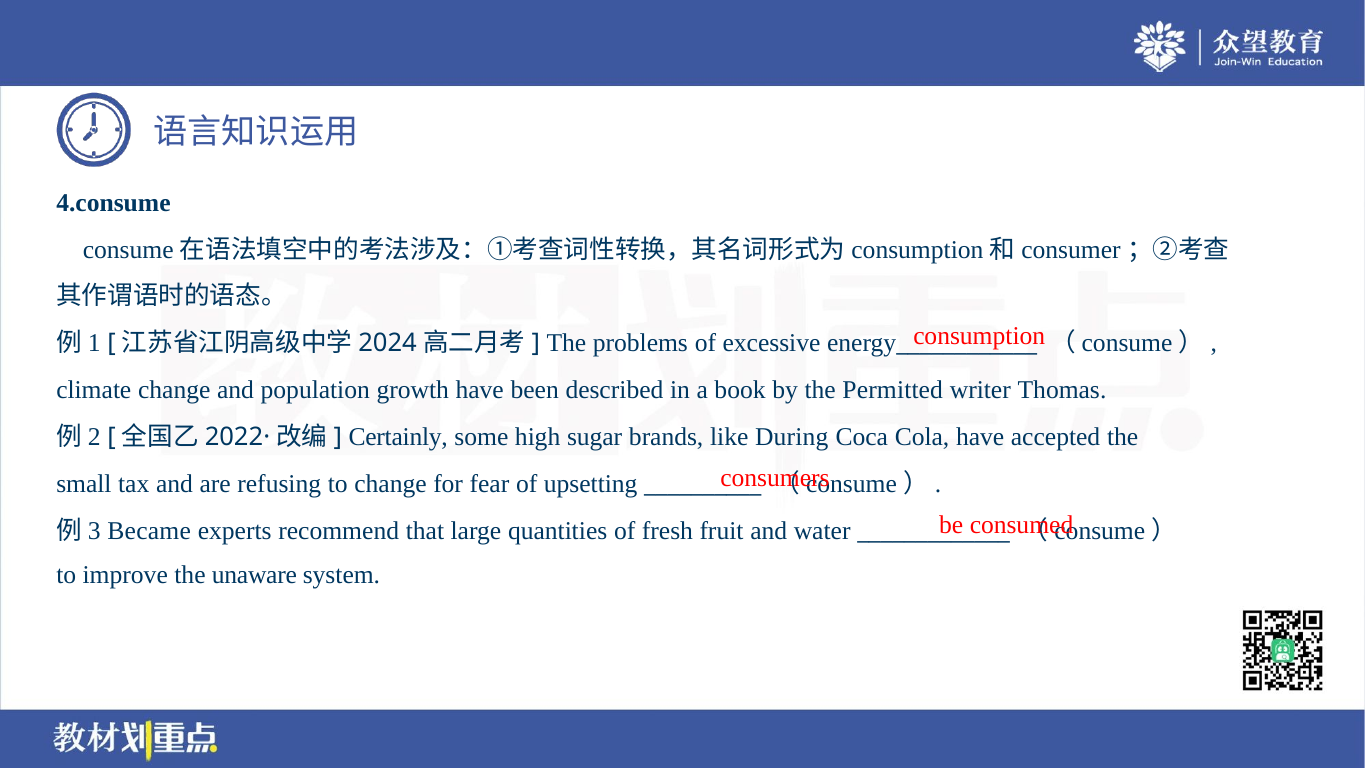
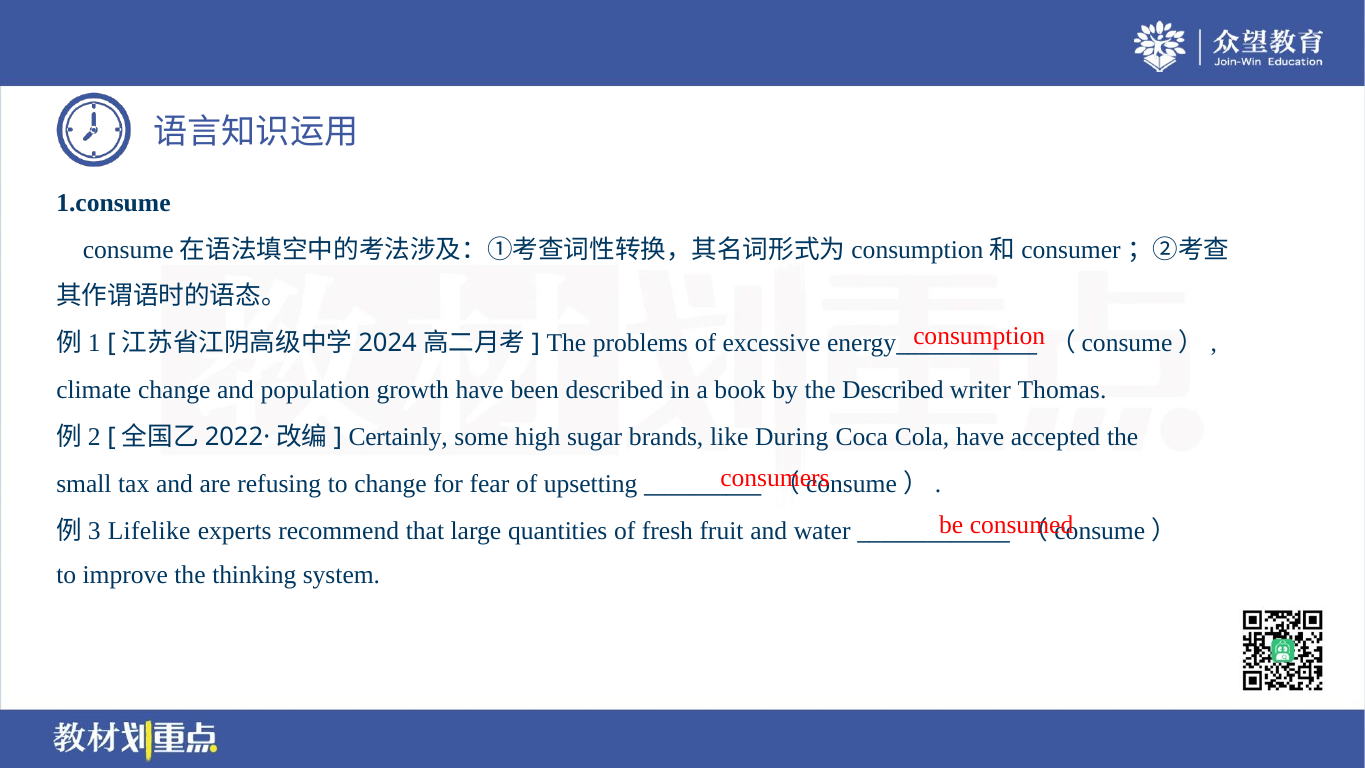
4.consume: 4.consume -> 1.consume (113, 203)
the Permitted: Permitted -> Described (893, 390)
Became: Became -> Lifelike (149, 531)
unaware: unaware -> thinking (254, 575)
